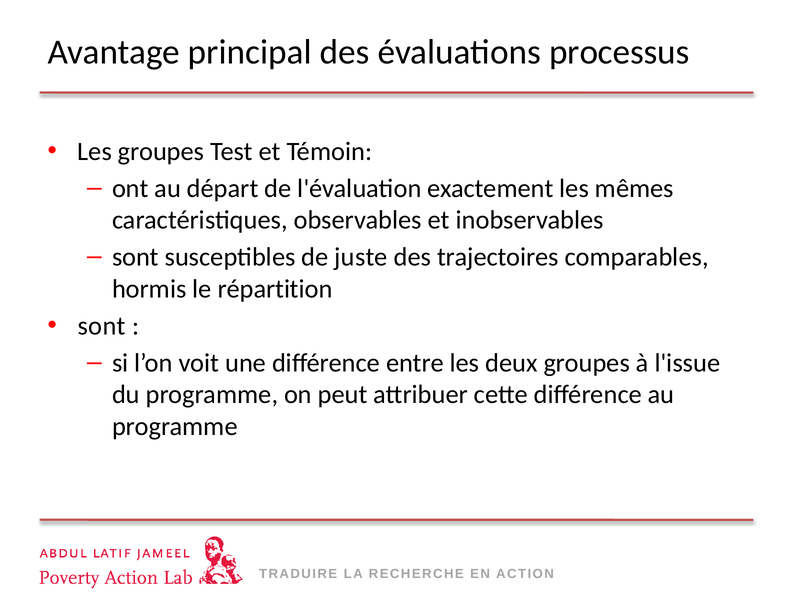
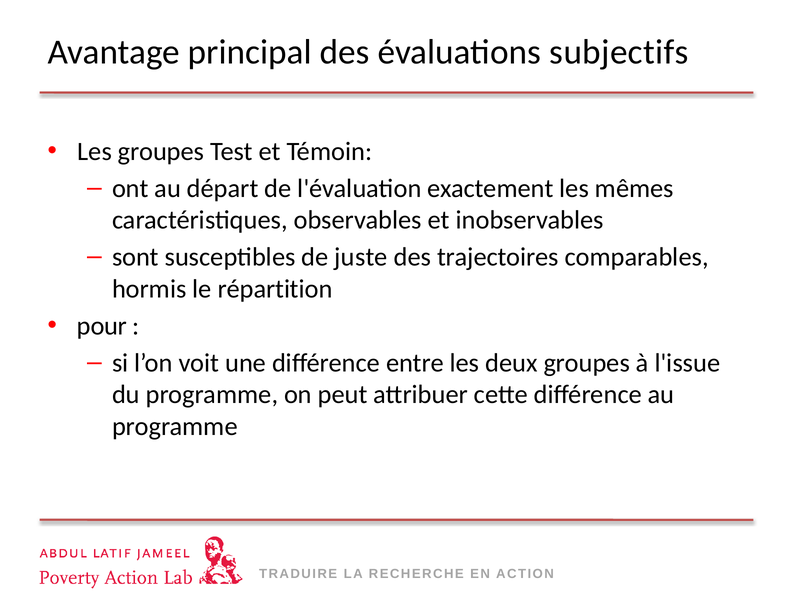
processus: processus -> subjectifs (619, 52)
sont: sont -> pour (102, 326)
